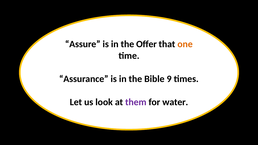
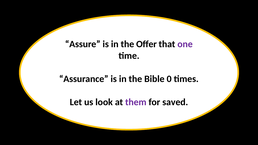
one colour: orange -> purple (185, 44)
9: 9 -> 0 (169, 79)
water: water -> saved (175, 102)
